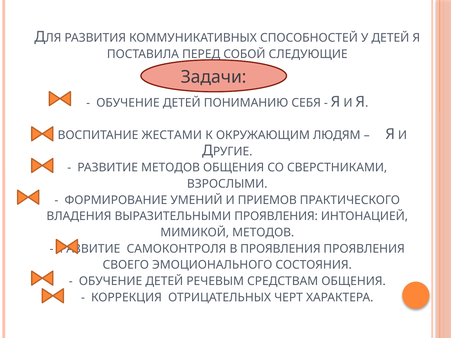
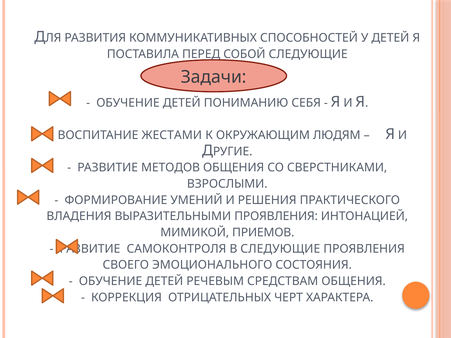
ПРИЕМОВ: ПРИЕМОВ -> РЕШЕНИЯ (267, 200)
МИМИКОЙ МЕТОДОВ: МЕТОДОВ -> ПРИЕМОВ (263, 233)
В ПРОЯВЛЕНИЯ: ПРОЯВЛЕНИЯ -> СЛЕДУЮЩИЕ (280, 249)
